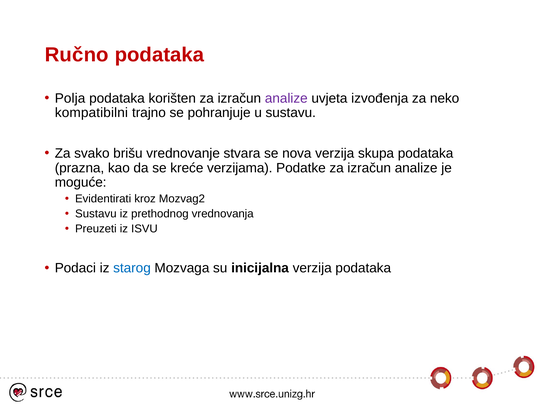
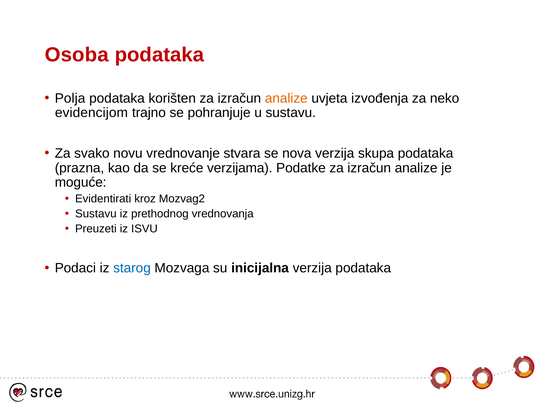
Ručno: Ručno -> Osoba (77, 55)
analize colour: purple -> orange (286, 98)
kompatibilni: kompatibilni -> evidencijom (91, 113)
brišu: brišu -> novu (128, 153)
